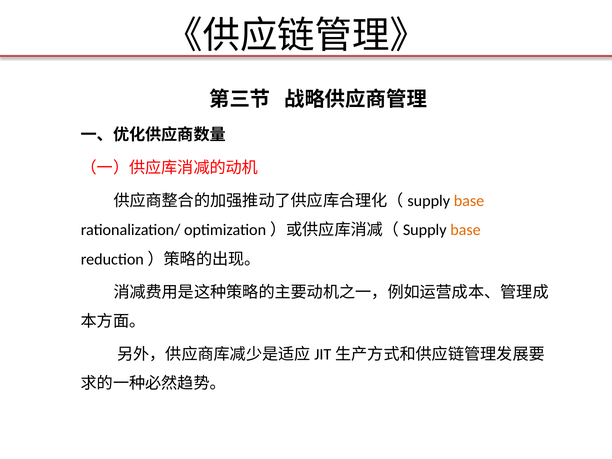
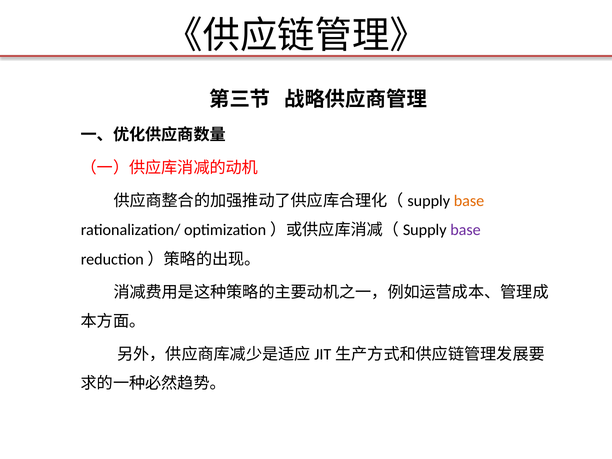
base colour: orange -> purple (466, 230)
